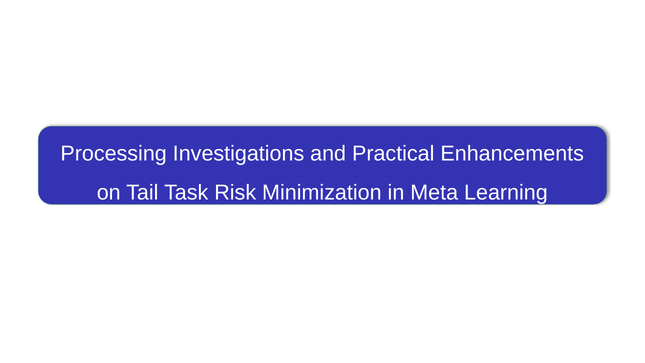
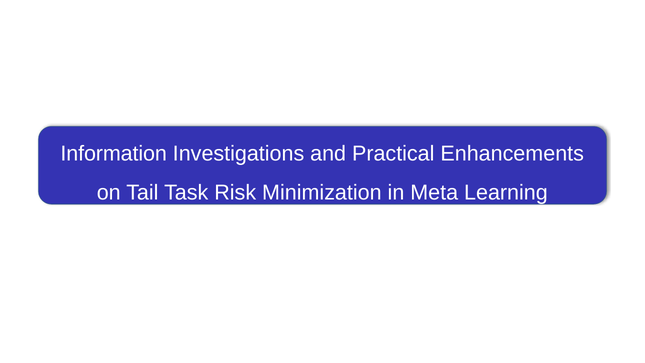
Processing: Processing -> Information (114, 154)
